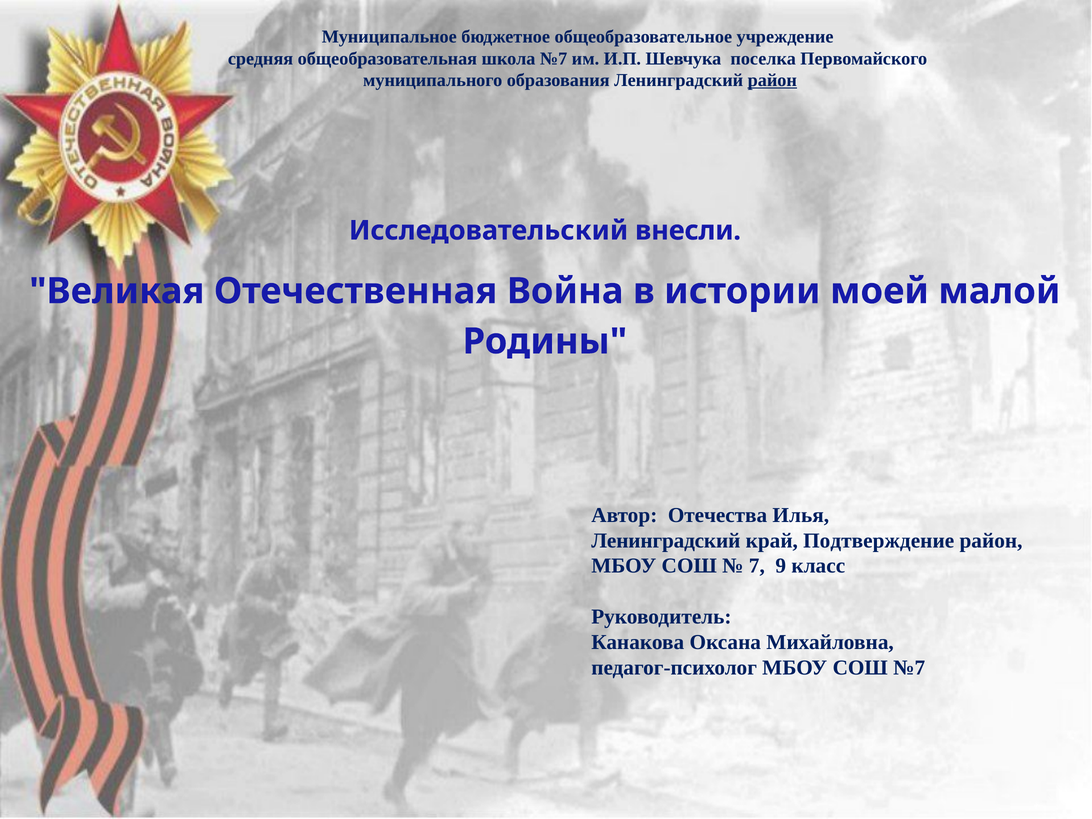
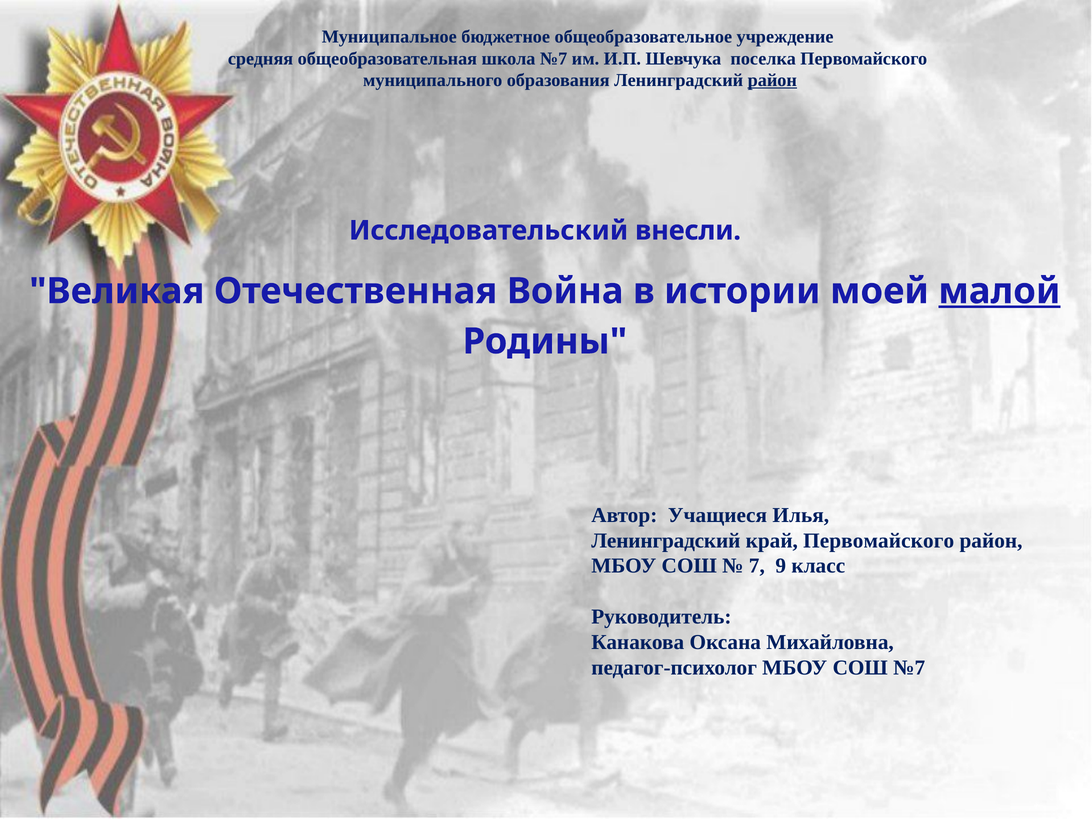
малой underline: none -> present (999, 291)
Отечества: Отечества -> Учащиеся (717, 515)
край Подтверждение: Подтверждение -> Первомайского (879, 540)
